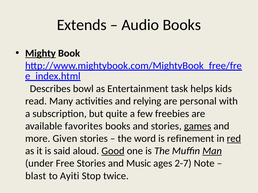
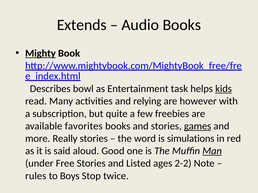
kids underline: none -> present (224, 89)
personal: personal -> however (198, 101)
Given: Given -> Really (65, 139)
refinement: refinement -> simulations (191, 139)
red underline: present -> none (234, 139)
Good underline: present -> none (113, 151)
Music: Music -> Listed (139, 164)
2-7: 2-7 -> 2-2 (183, 164)
blast: blast -> rules (36, 176)
Ayiti: Ayiti -> Boys (70, 176)
